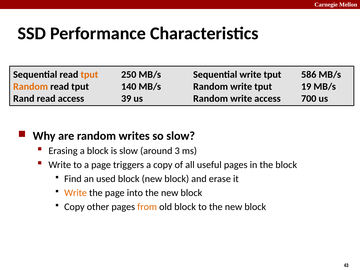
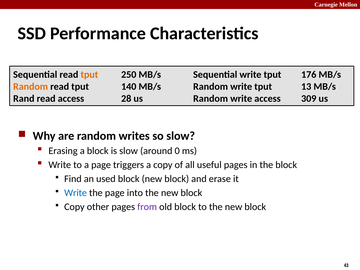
586: 586 -> 176 (309, 74)
19: 19 -> 13 (306, 86)
39: 39 -> 28 (126, 98)
700: 700 -> 309 (309, 98)
3: 3 -> 0 (177, 151)
Write colour: orange -> blue (76, 193)
from colour: orange -> purple (147, 207)
